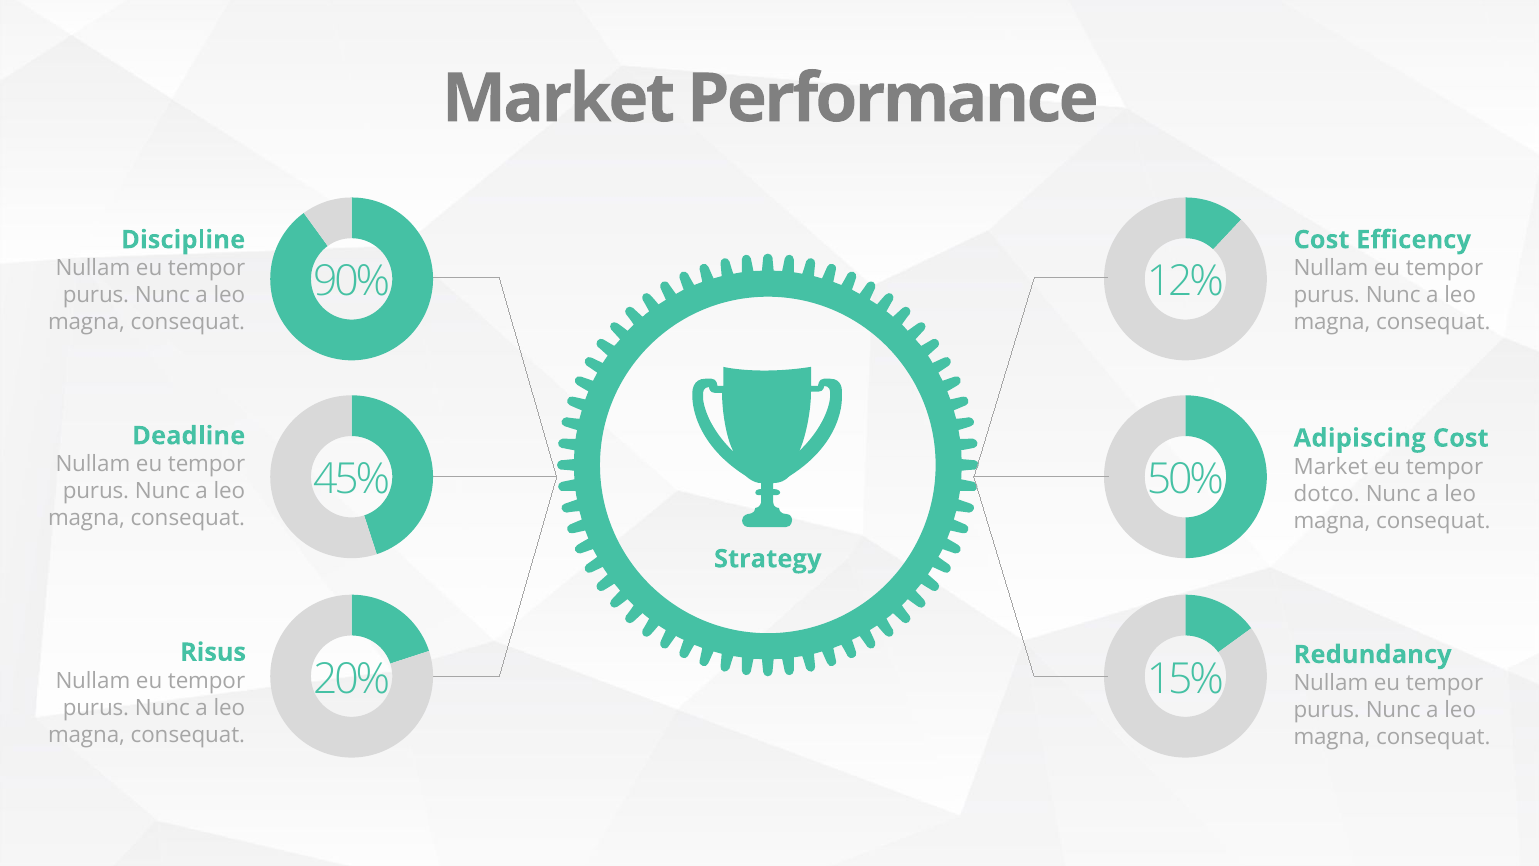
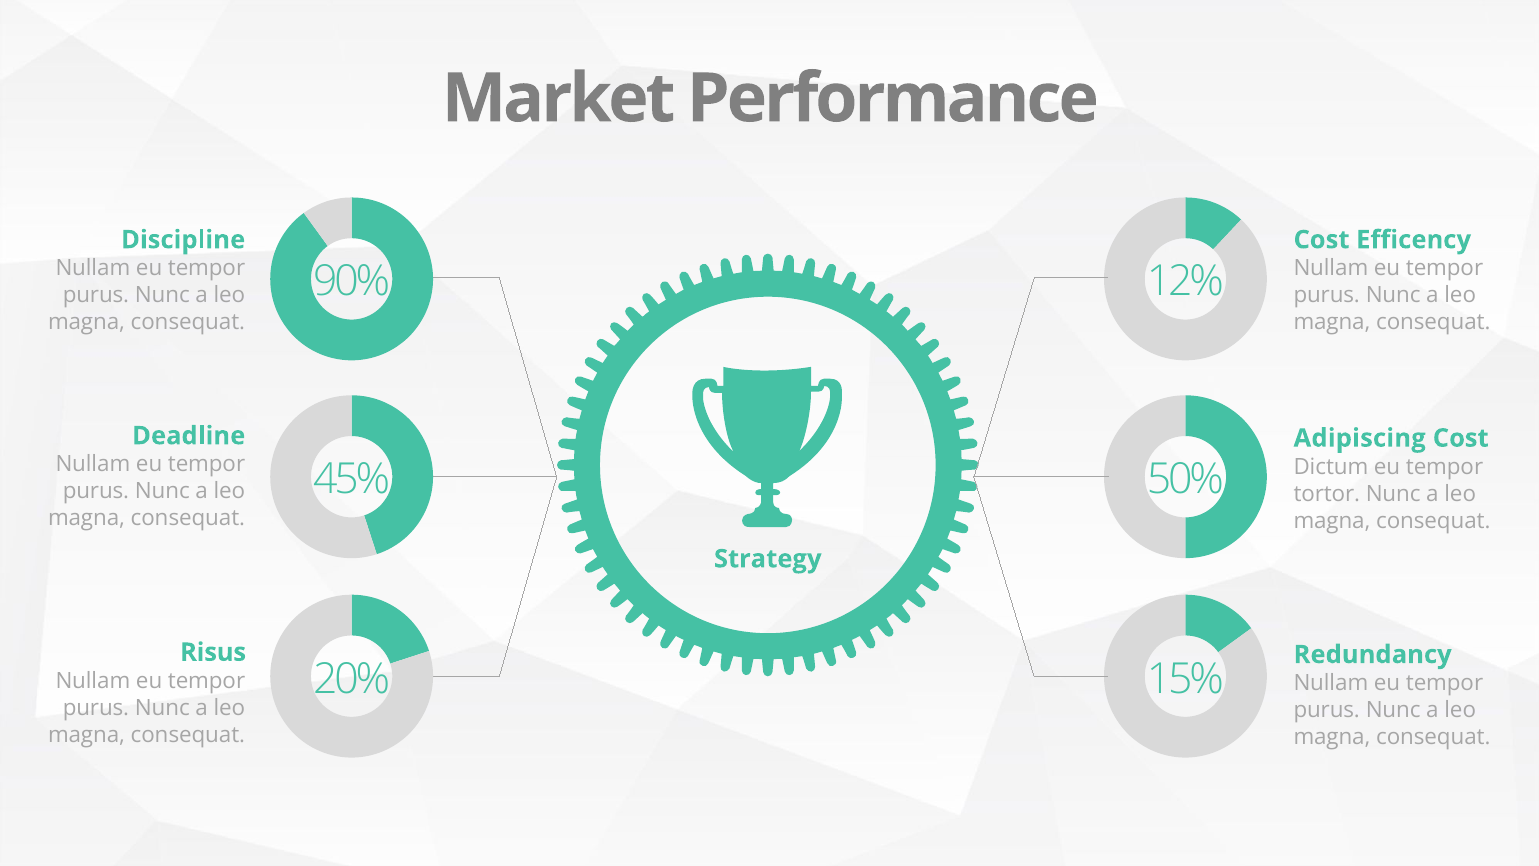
Market: Market -> Dictum (1331, 467)
dotco: dotco -> tortor (1327, 494)
